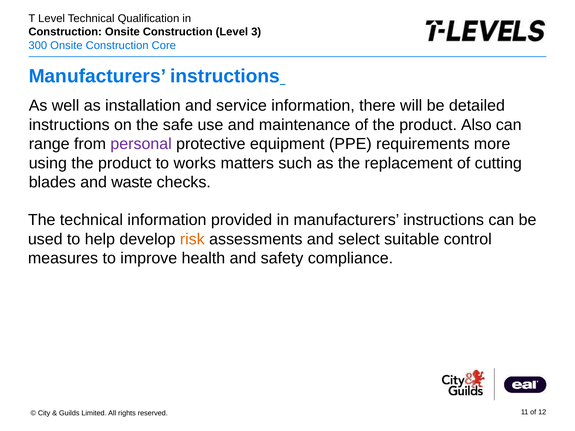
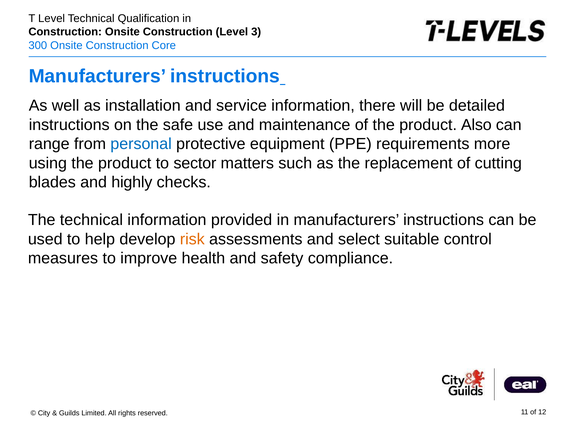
personal colour: purple -> blue (141, 144)
works: works -> sector (195, 163)
waste: waste -> highly (132, 182)
